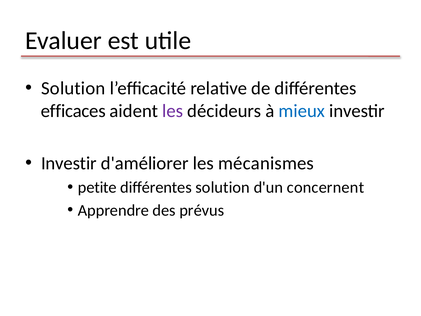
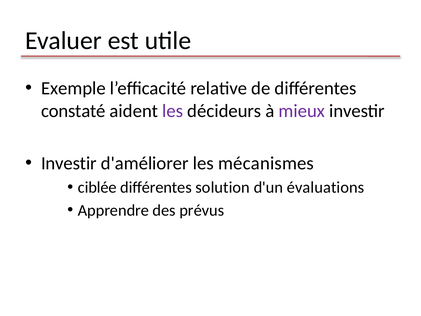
Solution: Solution -> Exemple (73, 88)
efficaces: efficaces -> constaté (73, 111)
mieux colour: blue -> purple (302, 111)
petite: petite -> ciblée (97, 187)
concernent: concernent -> évaluations (326, 187)
